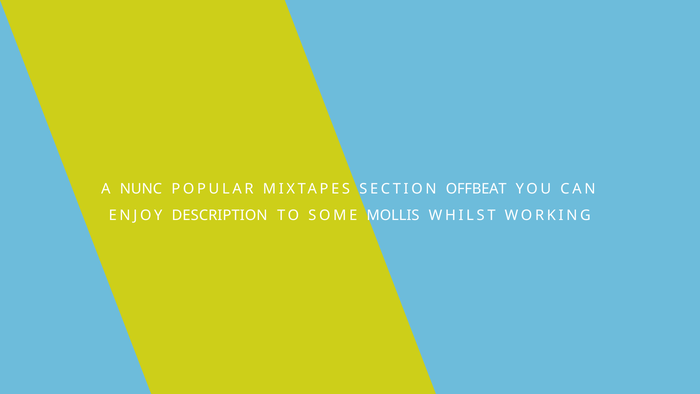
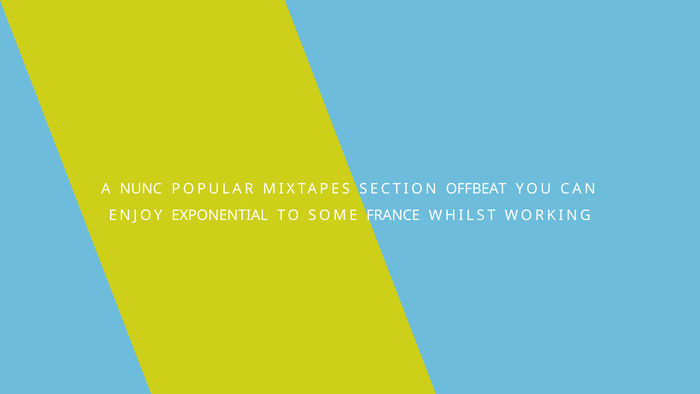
DESCRIPTION: DESCRIPTION -> EXPONENTIAL (220, 215)
MOLLIS: MOLLIS -> FRANCE (393, 215)
